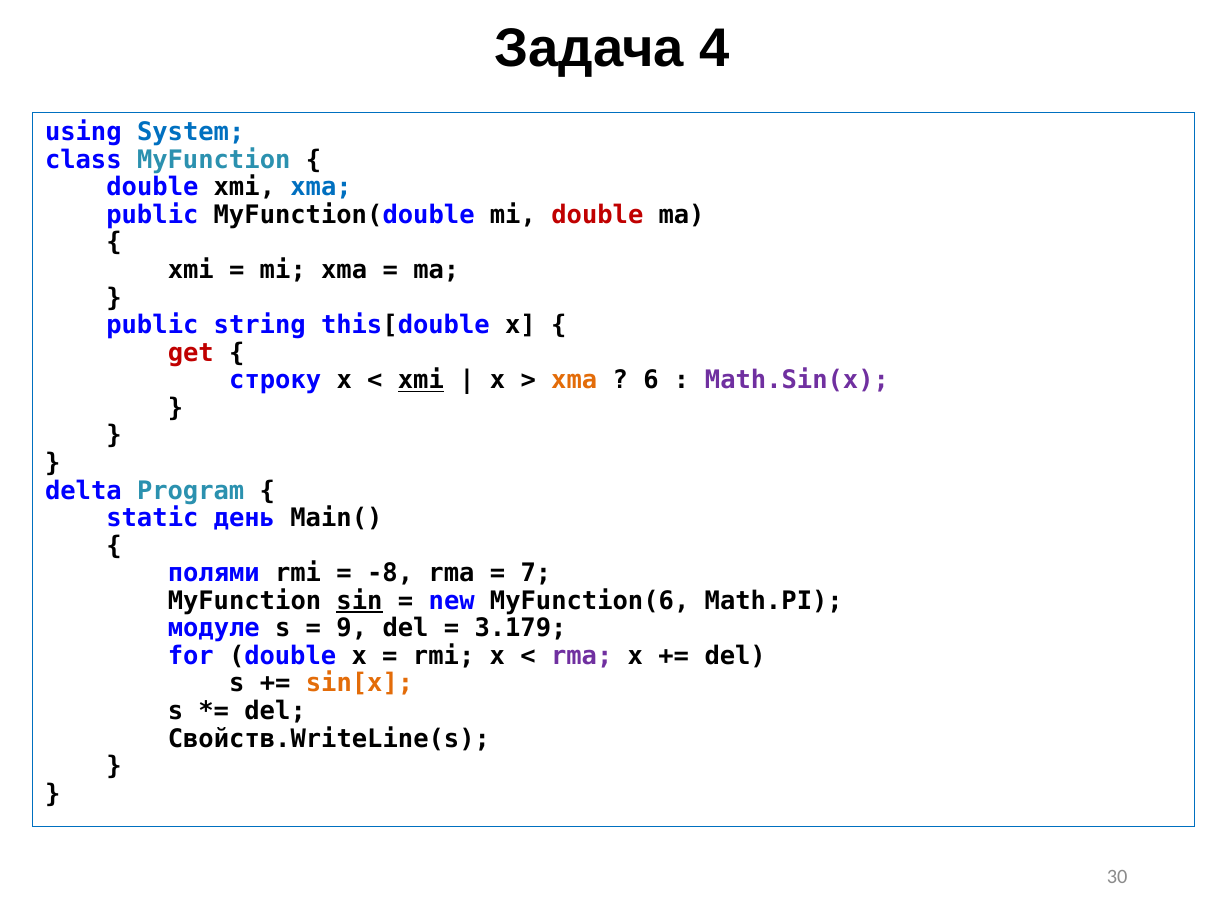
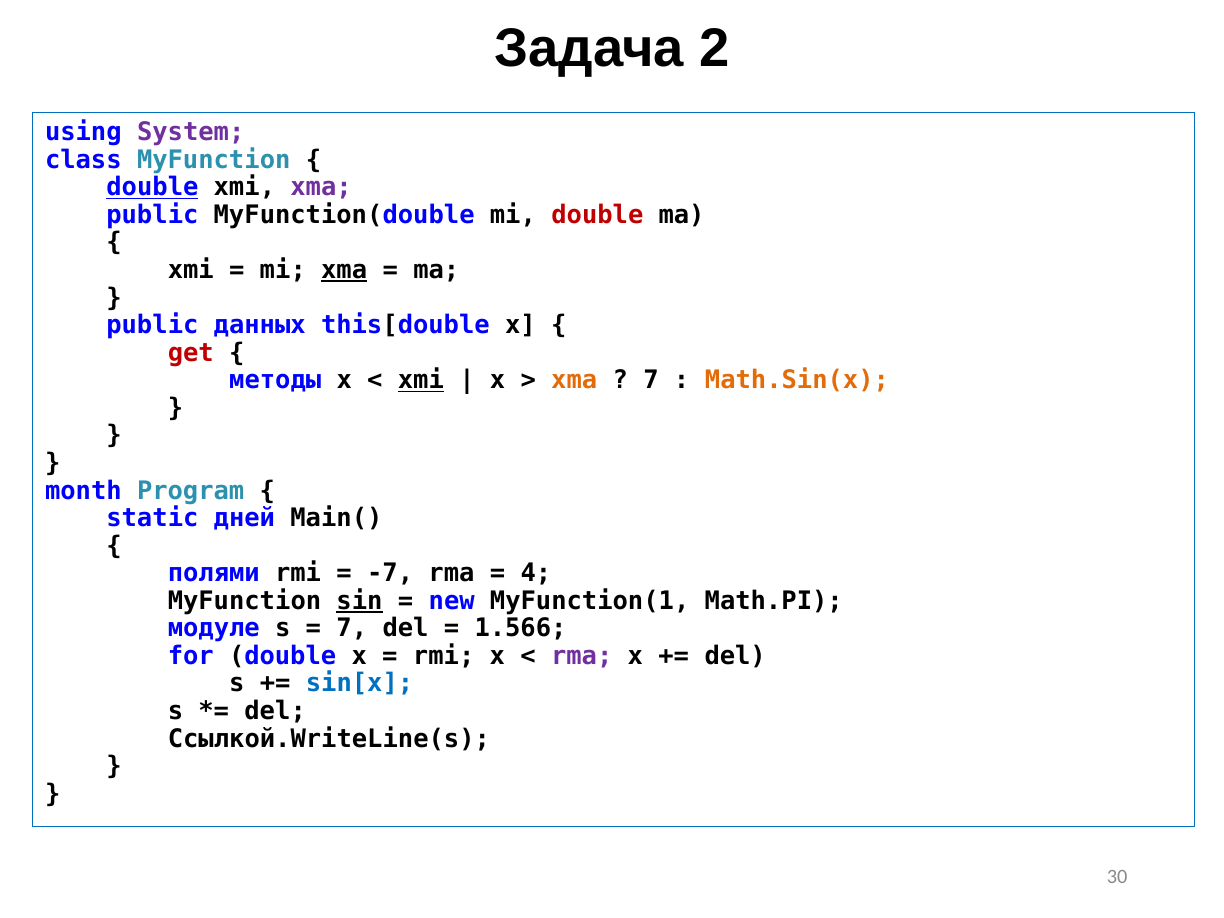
4: 4 -> 2 (714, 48)
System colour: blue -> purple (191, 132)
double underline: none -> present (152, 187)
xma colour: blue -> purple (321, 187)
xma underline: none -> present (344, 270)
string: string -> данных (260, 325)
строку: строку -> методы (275, 380)
6: 6 -> 7 (651, 380)
Math.Sin(x colour: purple -> orange (797, 380)
delta: delta -> month (83, 491)
день: день -> дней (244, 518)
-8: -8 -> -7 (390, 573)
7: 7 -> 4 (536, 573)
MyFunction(6: MyFunction(6 -> MyFunction(1 (590, 601)
9: 9 -> 7 (352, 628)
3.179: 3.179 -> 1.566 (520, 628)
sin[x colour: orange -> blue (360, 684)
Свойств.WriteLine(s: Свойств.WriteLine(s -> Ссылкой.WriteLine(s (329, 739)
